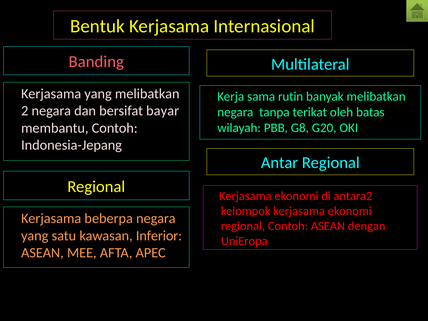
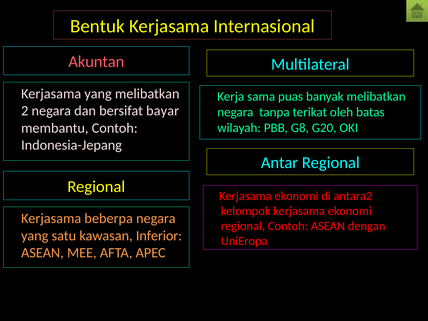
Banding: Banding -> Akuntan (96, 62)
rutin: rutin -> puas (291, 97)
